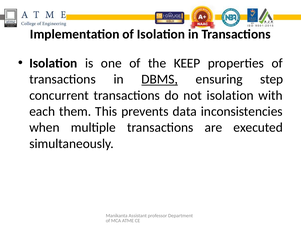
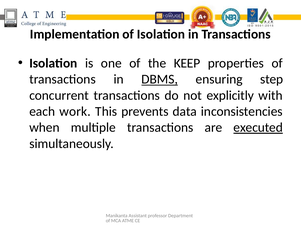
not isolation: isolation -> explicitly (230, 95)
them: them -> work (75, 111)
executed underline: none -> present (258, 127)
